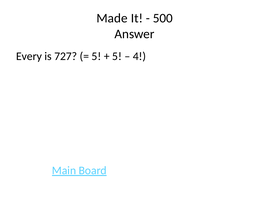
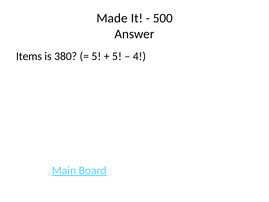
Every: Every -> Items (29, 56)
727: 727 -> 380 (66, 56)
